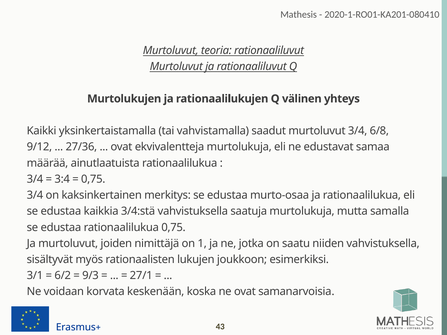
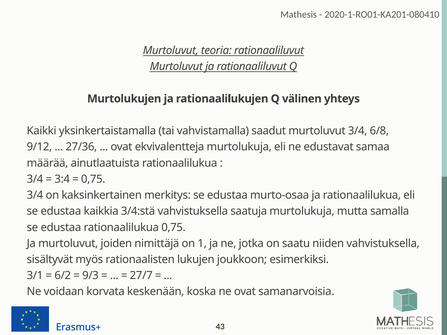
27/1: 27/1 -> 27/7 (141, 276)
